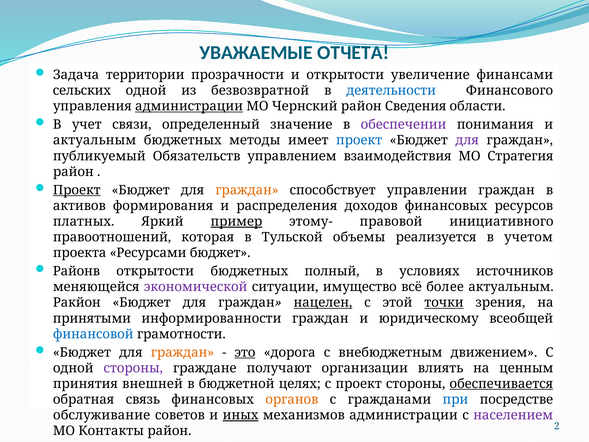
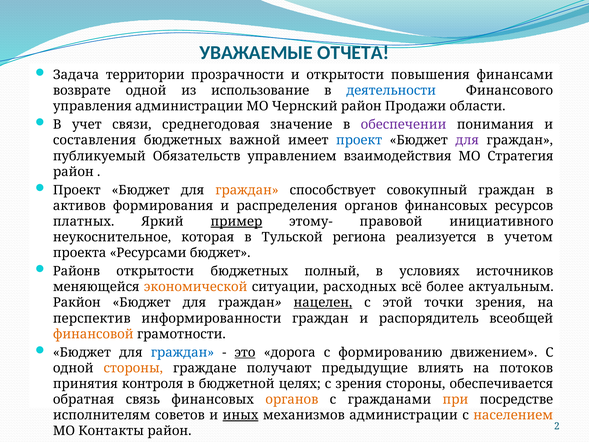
увеличение: увеличение -> повышения (430, 75)
сельских: сельских -> возврате (82, 91)
безвозвратной: безвозвратной -> использование (260, 91)
администрации underline: present -> none (189, 106)
Сведения: Сведения -> Продажи (416, 106)
определенный: определенный -> среднегодовая (211, 125)
актуальным: актуальным -> составления (95, 140)
методы: методы -> важной (255, 140)
Проект underline: present -> none (77, 190)
управлении: управлении -> совокупный (427, 190)
распределения доходов: доходов -> органов (371, 206)
правоотношений: правоотношений -> неукоснительное (112, 237)
объемы: объемы -> региона (359, 237)
экономической colour: purple -> orange (196, 287)
имущество: имущество -> расходных (360, 287)
точки underline: present -> none (444, 302)
принятыми: принятыми -> перспектив (92, 318)
юридическому: юридическому -> распорядитель (429, 318)
финансовой colour: blue -> orange (93, 334)
граждан colour: orange -> blue (182, 352)
внебюджетным: внебюджетным -> формированию (390, 352)
стороны colour: purple -> orange (133, 368)
организации: организации -> предыдущие (365, 368)
ценным: ценным -> потоков (526, 368)
внешней: внешней -> контроля (153, 384)
с проект: проект -> зрения (359, 384)
обеспечивается underline: present -> none (501, 384)
при colour: blue -> orange (455, 399)
обслуживание: обслуживание -> исполнителям (102, 415)
населением colour: purple -> orange (513, 415)
